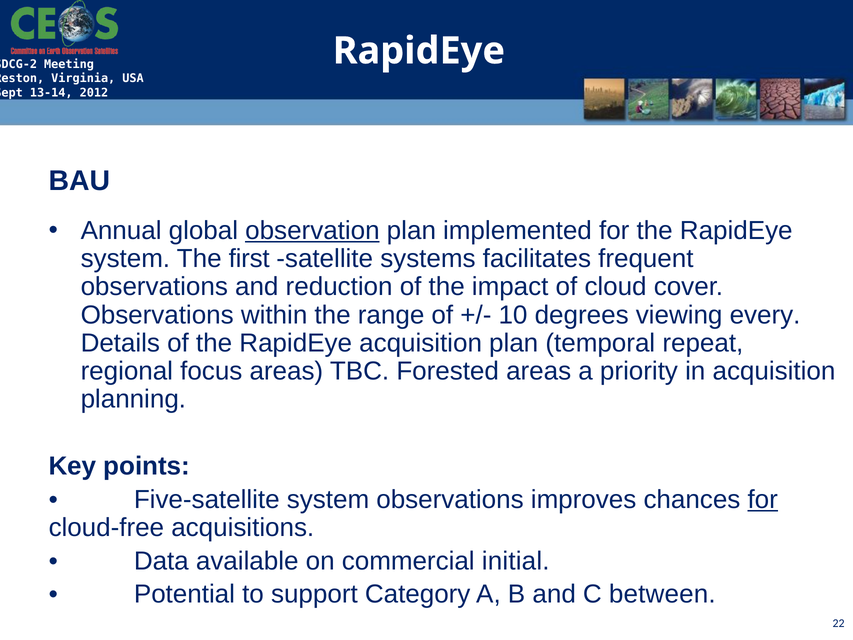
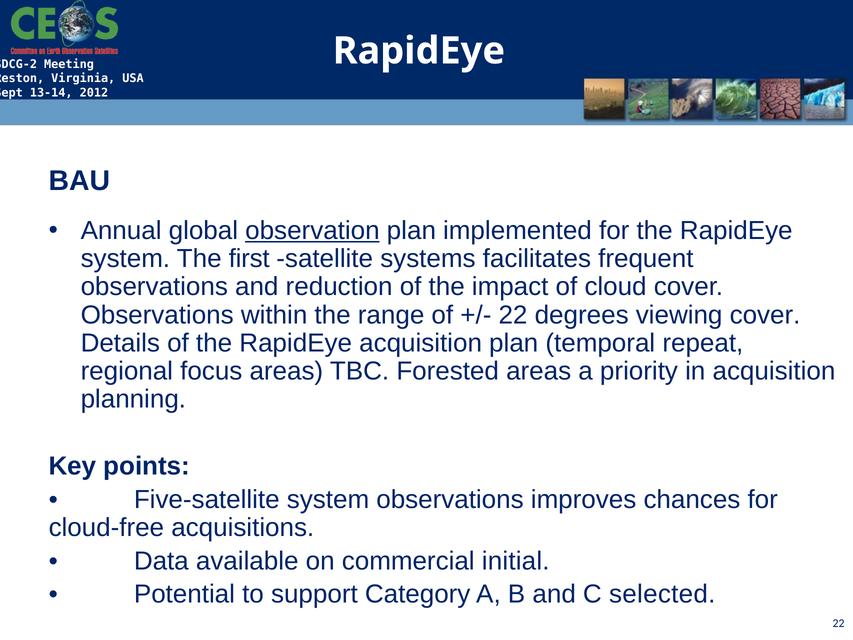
10: 10 -> 22 (513, 315)
viewing every: every -> cover (765, 315)
for underline: present -> none (763, 499)
between: between -> selected (662, 594)
